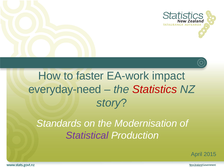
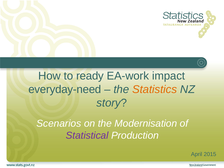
faster: faster -> ready (90, 76)
Statistics colour: red -> orange (155, 89)
Standards: Standards -> Scenarios (59, 124)
